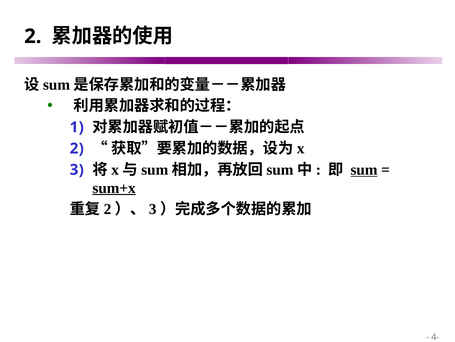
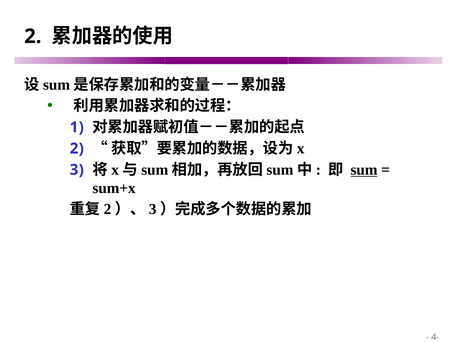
sum+x underline: present -> none (114, 188)
